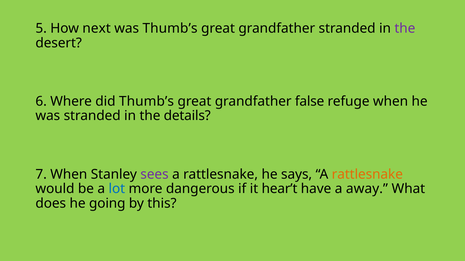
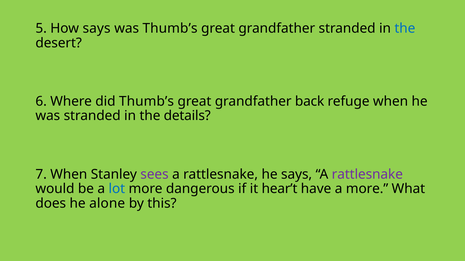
How next: next -> says (97, 28)
the colour: purple -> blue (405, 28)
false: false -> back (310, 101)
rattlesnake colour: orange -> purple (367, 175)
a away: away -> more (367, 189)
going: going -> alone (107, 204)
